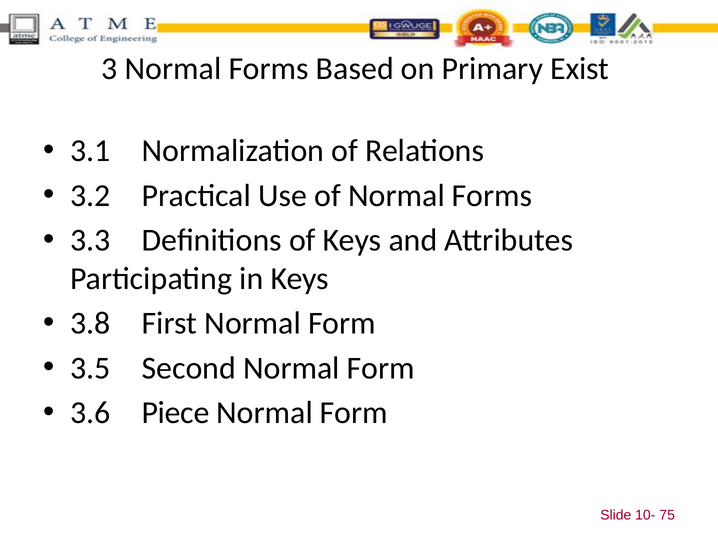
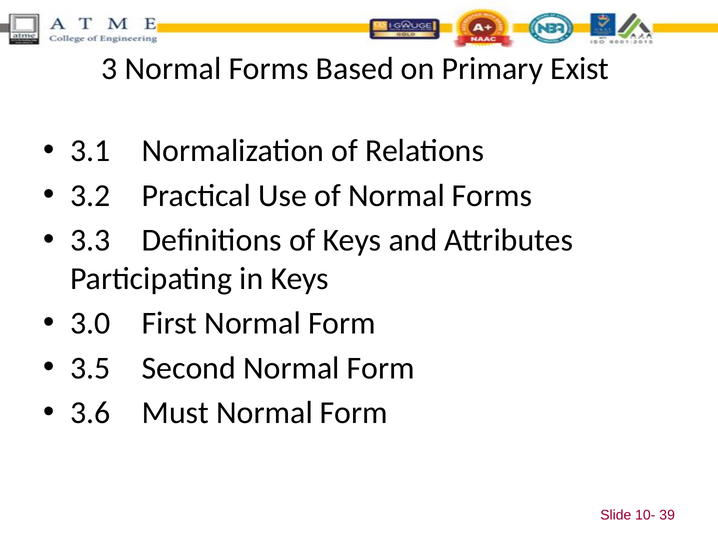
3.8: 3.8 -> 3.0 (90, 323)
Piece: Piece -> Must (175, 412)
75: 75 -> 39 (667, 514)
